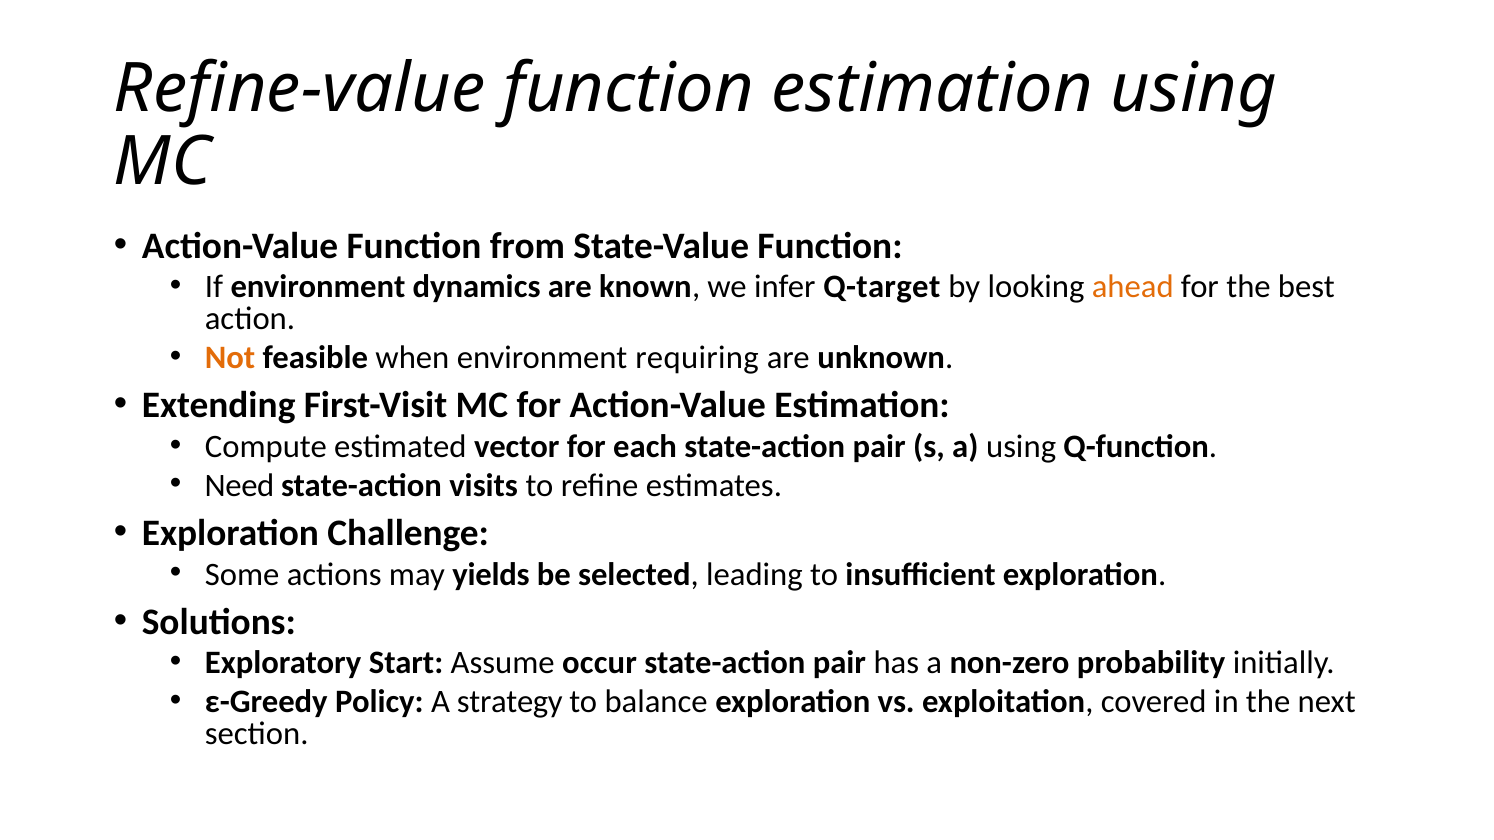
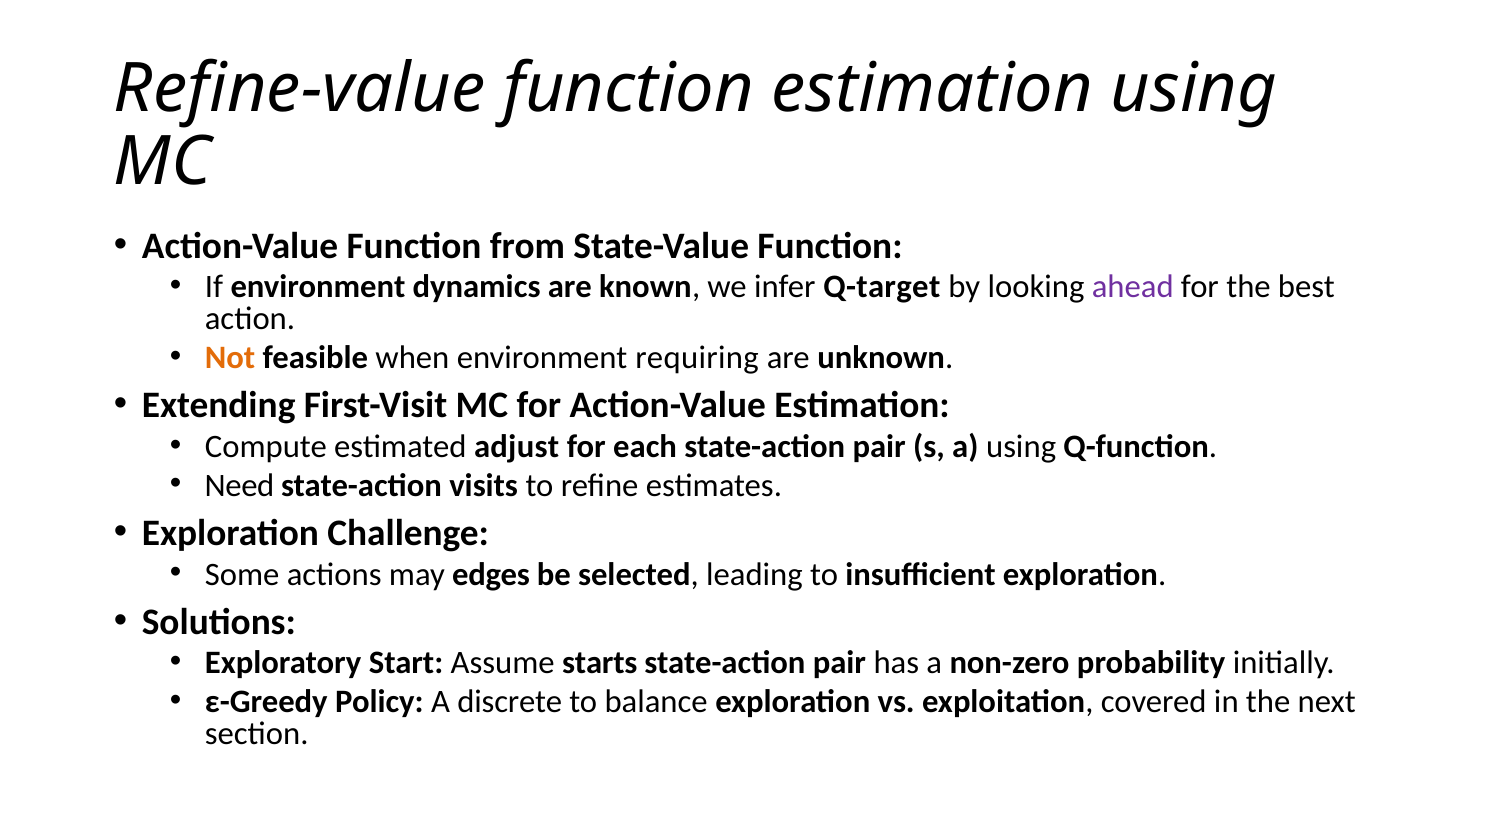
ahead colour: orange -> purple (1133, 287)
vector: vector -> adjust (517, 447)
yields: yields -> edges (491, 574)
occur: occur -> starts (600, 663)
strategy: strategy -> discrete (510, 702)
